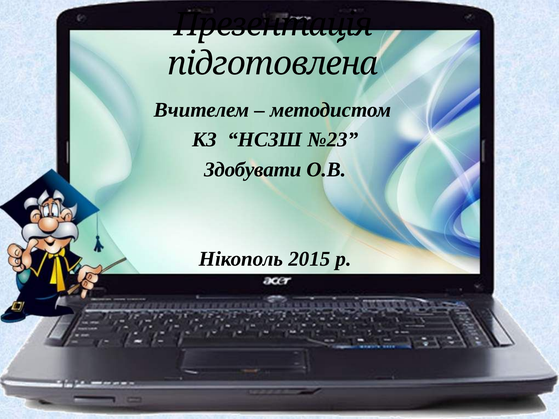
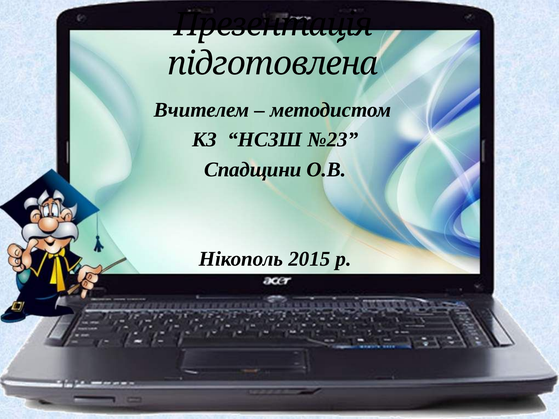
Здобувати: Здобувати -> Спадщини (253, 170)
